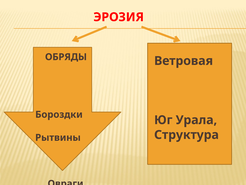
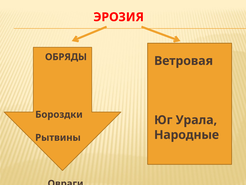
Структура: Структура -> Народные (187, 134)
